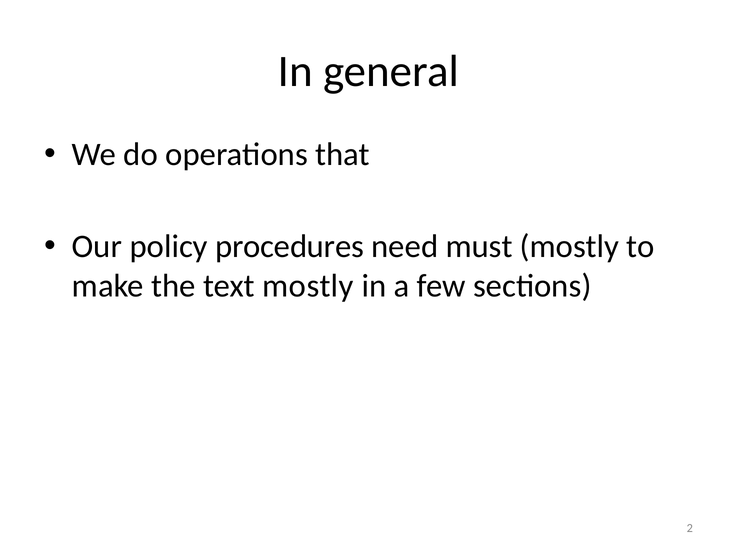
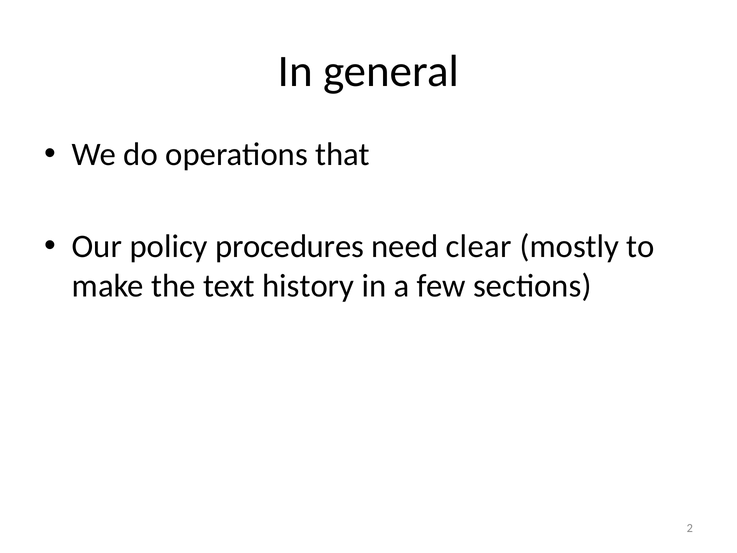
must: must -> clear (479, 246)
text mostly: mostly -> history (308, 286)
